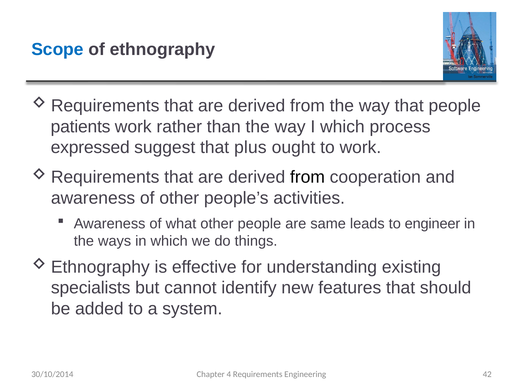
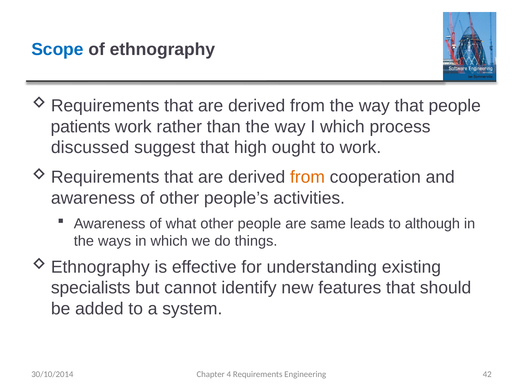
expressed: expressed -> discussed (90, 148)
plus: plus -> high (250, 148)
from colour: black -> orange (307, 177)
engineer: engineer -> although (432, 224)
